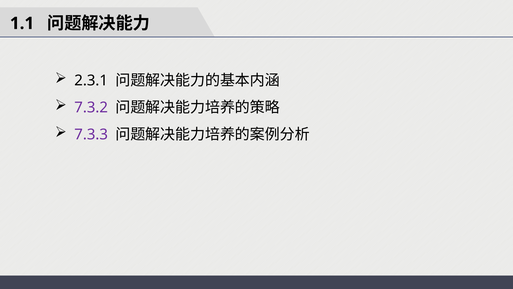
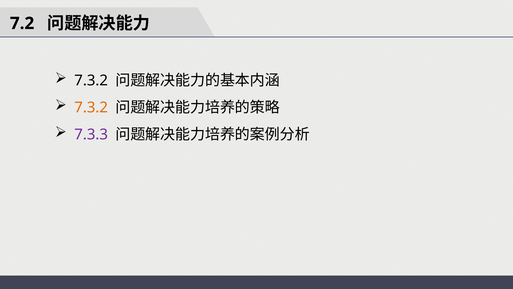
1.1: 1.1 -> 7.2 (22, 23)
2.3.1: 2.3.1 -> 7.3.2 (91, 80)
7.3.2 colour: purple -> orange (91, 107)
